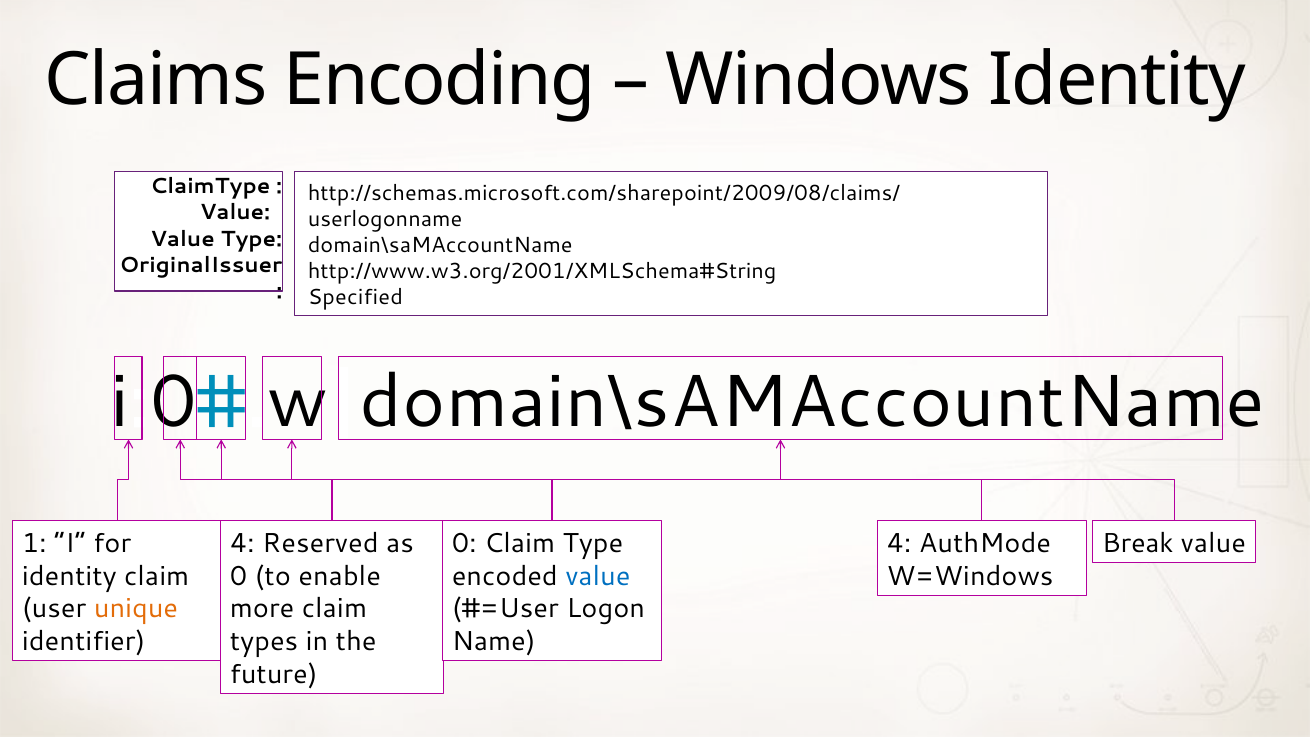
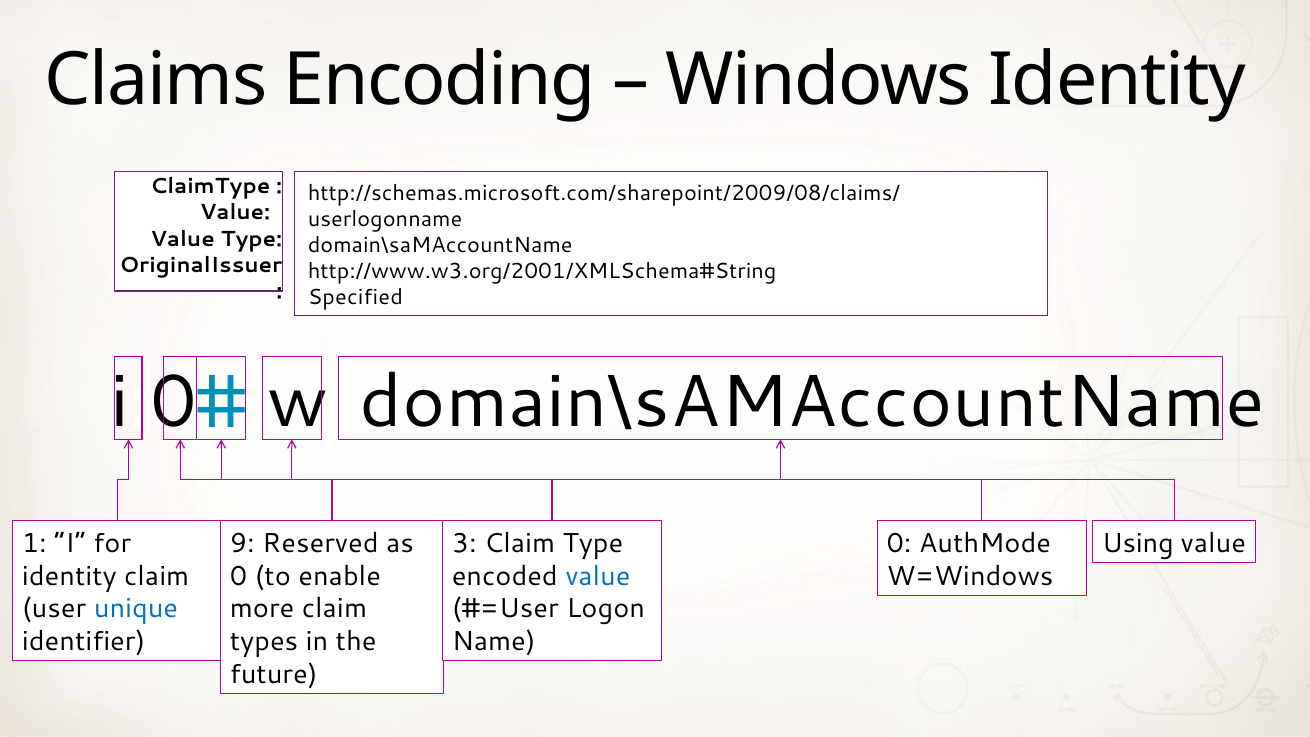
4: 4 -> 9 (242, 543)
0: 0 -> 3 (464, 543)
4: 4 -> 0 (899, 543)
Break: Break -> Using (1138, 543)
unique colour: orange -> blue (136, 609)
